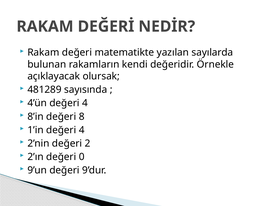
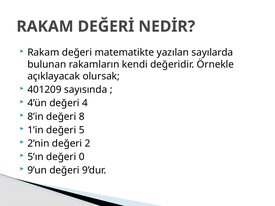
481289: 481289 -> 401209 (44, 90)
1’in değeri 4: 4 -> 5 (82, 130)
2’ın: 2’ın -> 5’ın (36, 157)
